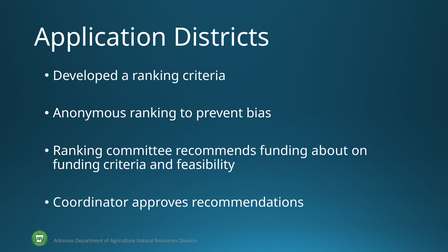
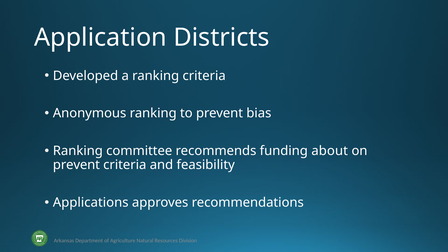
funding: funding -> prevent (76, 165)
Coordinator: Coordinator -> Applications (91, 203)
